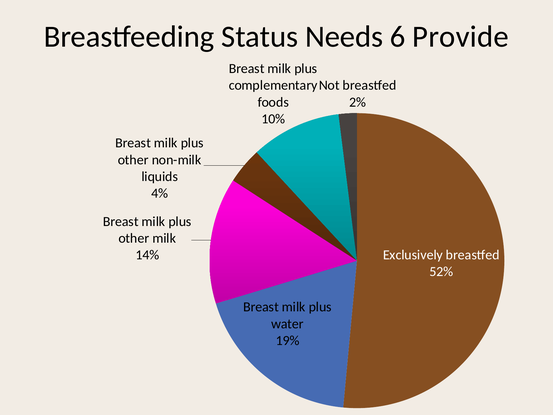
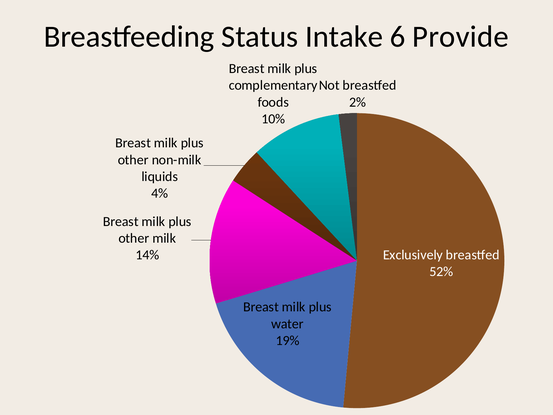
Needs: Needs -> Intake (344, 37)
